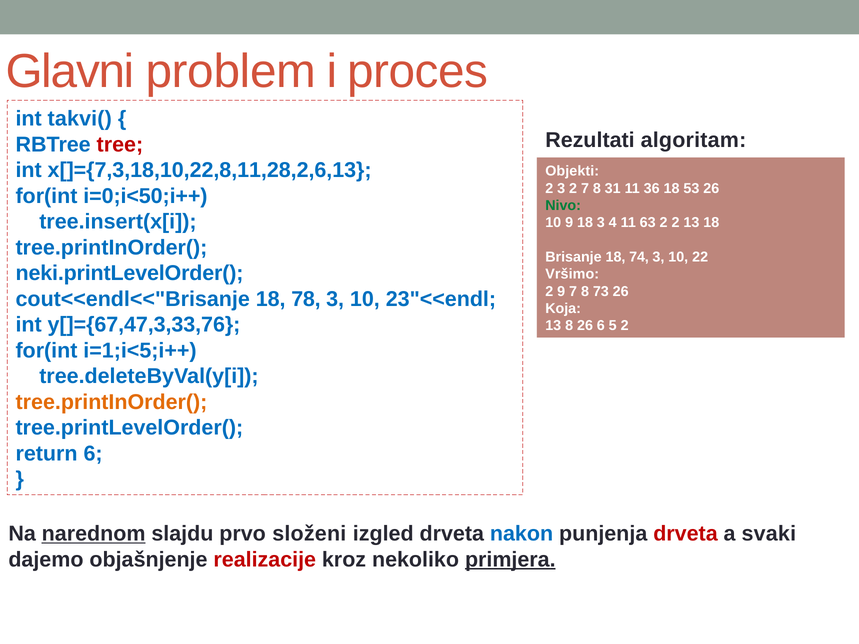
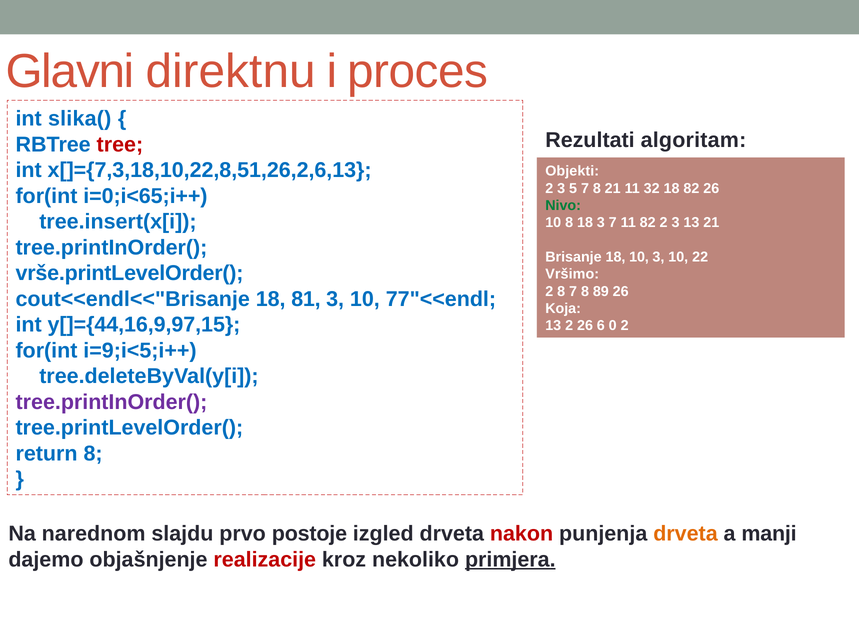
problem: problem -> direktnu (231, 71)
takvi(: takvi( -> slika( (80, 119)
x[]={7,3,18,10,22,8,11,28,2,6,13: x[]={7,3,18,10,22,8,11,28,2,6,13 -> x[]={7,3,18,10,22,8,51,26,2,6,13 (210, 170)
3 2: 2 -> 5 (573, 188)
8 31: 31 -> 21 (613, 188)
36: 36 -> 32 (652, 188)
18 53: 53 -> 82 (691, 188)
i=0;i<50;i++: i=0;i<50;i++ -> i=0;i<65;i++ (145, 196)
10 9: 9 -> 8 (569, 223)
3 4: 4 -> 7 (613, 223)
11 63: 63 -> 82 (648, 223)
2: 2 -> 3 (676, 223)
13 18: 18 -> 21 (711, 223)
18 74: 74 -> 10 (639, 257)
neki.printLevelOrder(: neki.printLevelOrder( -> vrše.printLevelOrder( (130, 273)
2 9: 9 -> 8 (561, 292)
73: 73 -> 89 (601, 292)
78: 78 -> 81 (306, 299)
23"<<endl: 23"<<endl -> 77"<<endl (441, 299)
y[]={67,47,3,33,76: y[]={67,47,3,33,76 -> y[]={44,16,9,97,15 (144, 325)
13 8: 8 -> 2 (569, 326)
5: 5 -> 0 (613, 326)
i=1;i<5;i++: i=1;i<5;i++ -> i=9;i<5;i++ (140, 351)
tree.printInOrder( colour: orange -> purple (111, 402)
return 6: 6 -> 8 (93, 454)
narednom underline: present -> none (94, 534)
složeni: složeni -> postoje (309, 534)
nakon colour: blue -> red (522, 534)
drveta colour: red -> orange (685, 534)
svaki: svaki -> manji (769, 534)
